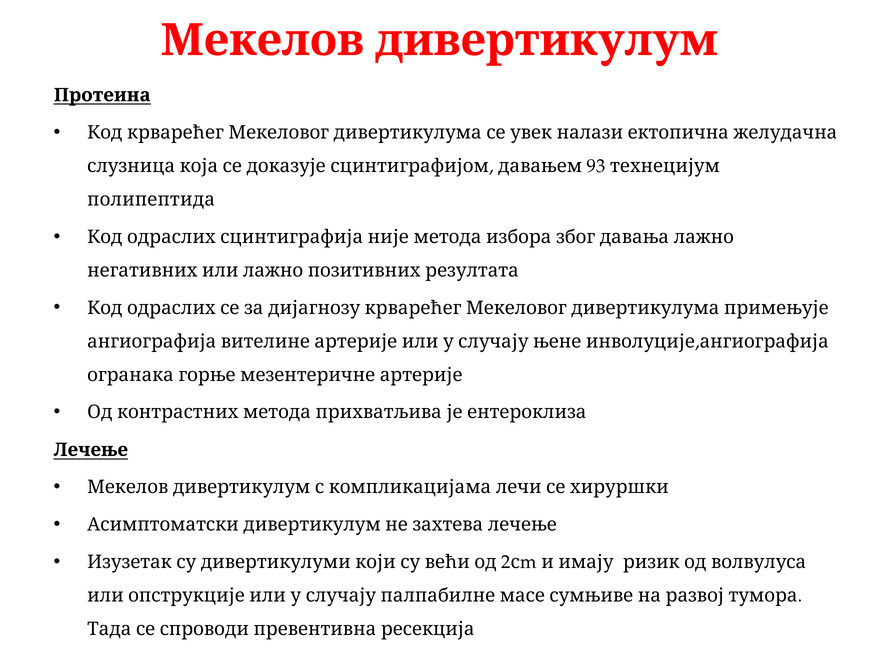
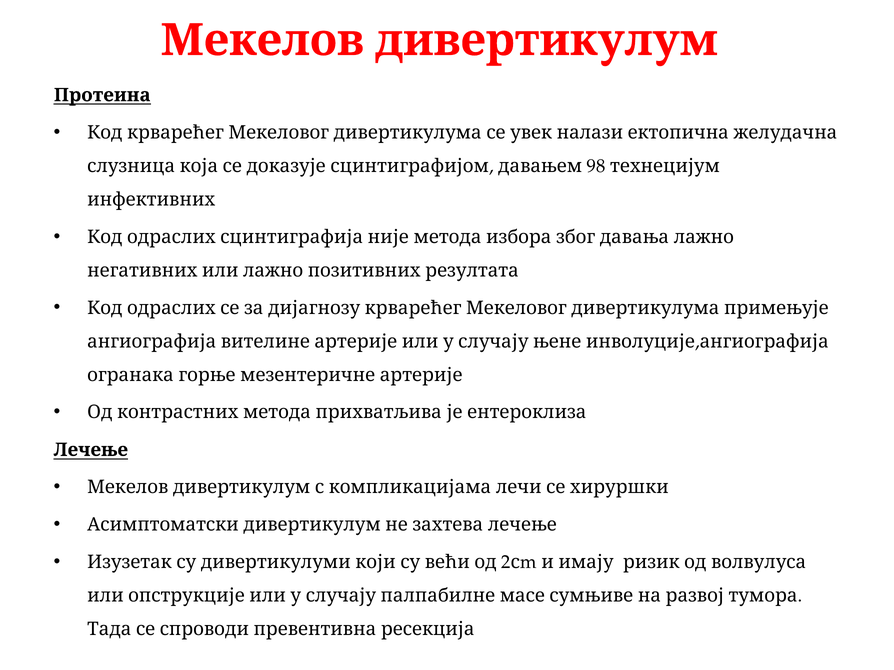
93: 93 -> 98 (596, 166)
полипептида: полипептида -> инфективних (151, 200)
